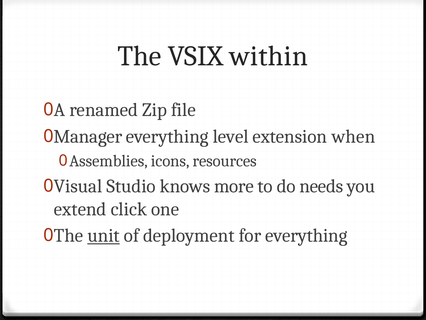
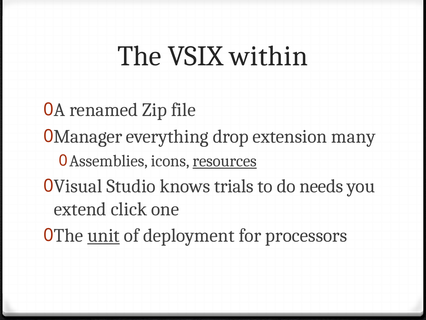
level: level -> drop (231, 136)
when: when -> many (354, 136)
resources underline: none -> present (225, 161)
more: more -> trials (234, 186)
for everything: everything -> processors (306, 235)
